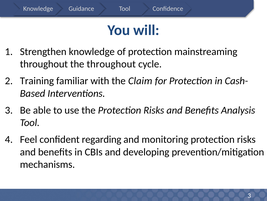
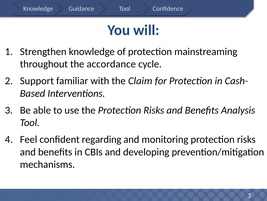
the throughout: throughout -> accordance (111, 64)
Training: Training -> Support (37, 81)
